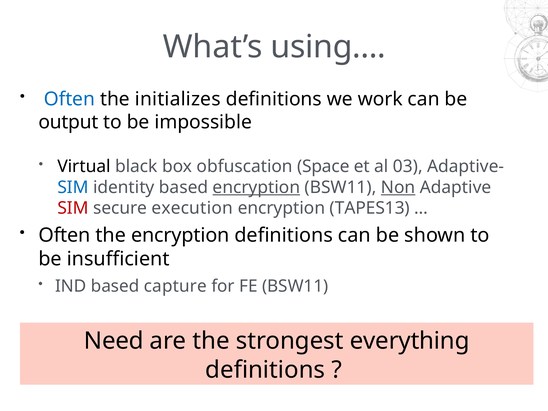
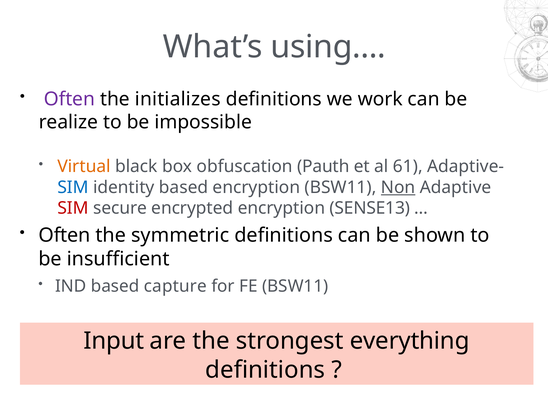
Often colour: blue -> purple (69, 99)
output: output -> realize (68, 122)
Virtual colour: black -> orange (84, 167)
Space: Space -> Pauth (323, 167)
03: 03 -> 61 (408, 167)
encryption underline: present -> none (256, 187)
execution: execution -> encrypted (192, 208)
TAPES13: TAPES13 -> SENSE13 (370, 208)
the encryption: encryption -> symmetric (180, 235)
Need: Need -> Input (114, 341)
